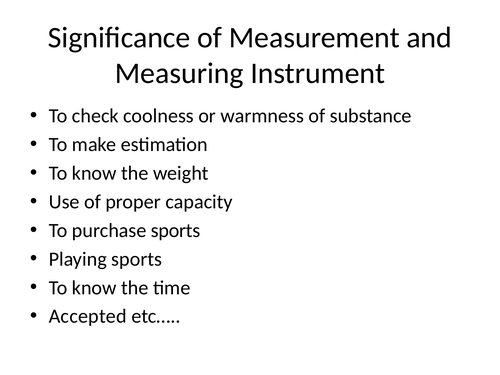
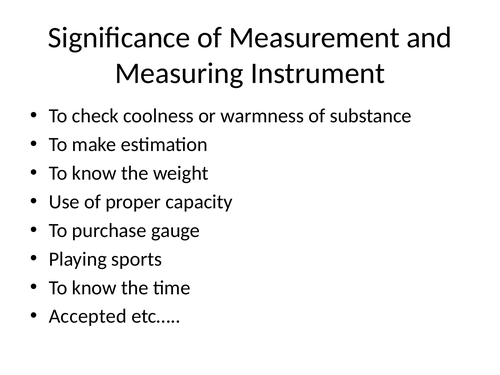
purchase sports: sports -> gauge (175, 230)
